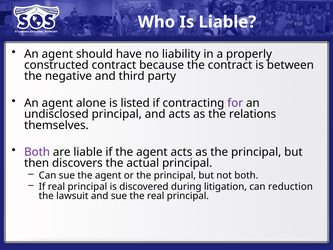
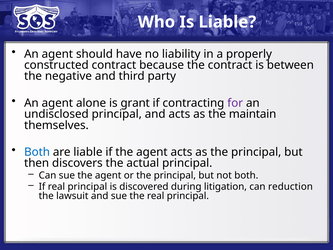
listed: listed -> grant (135, 103)
relations: relations -> maintain (253, 114)
Both colour: purple -> blue (37, 152)
